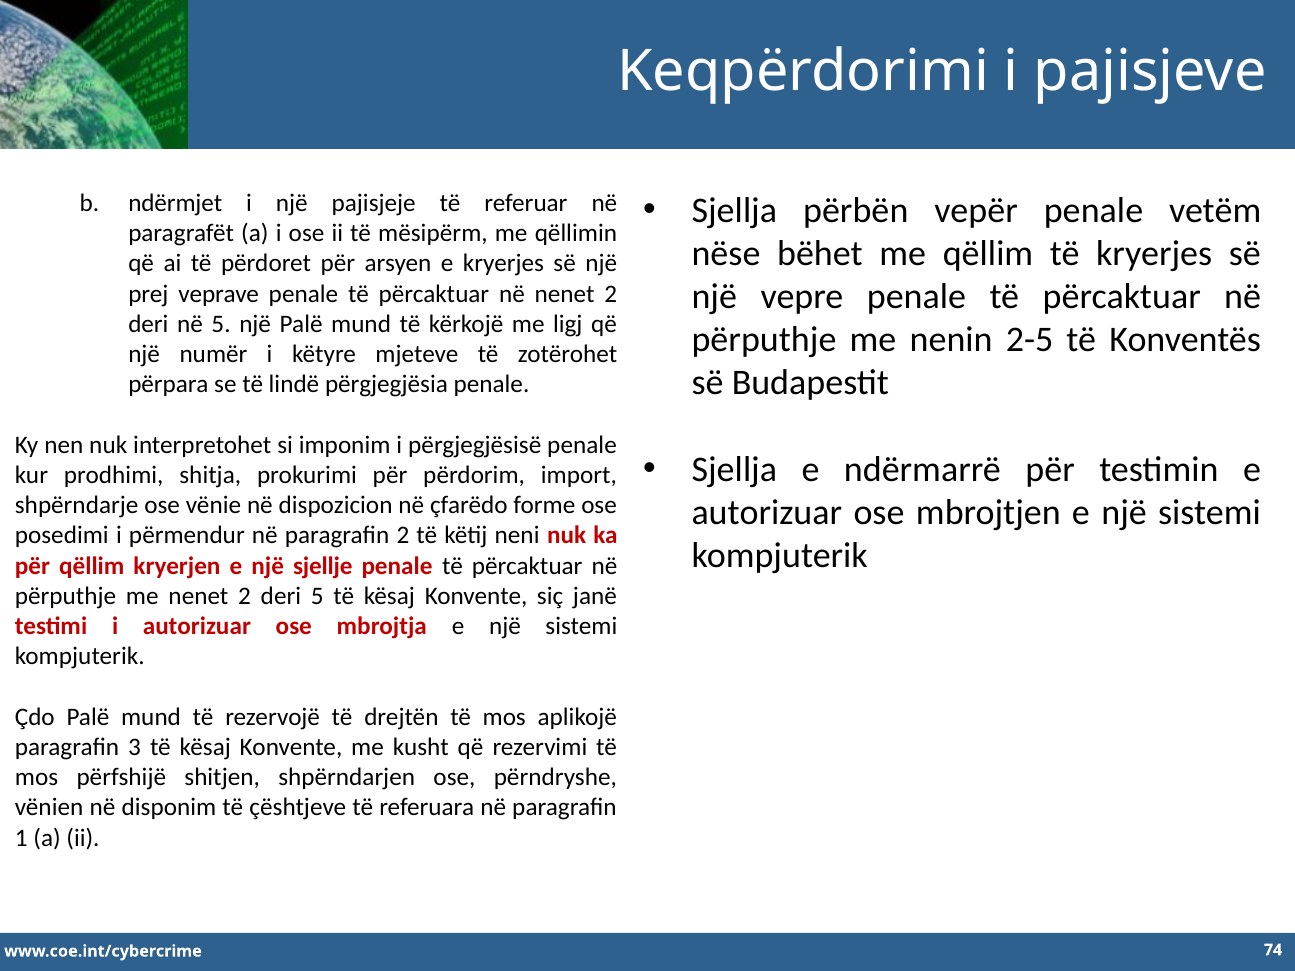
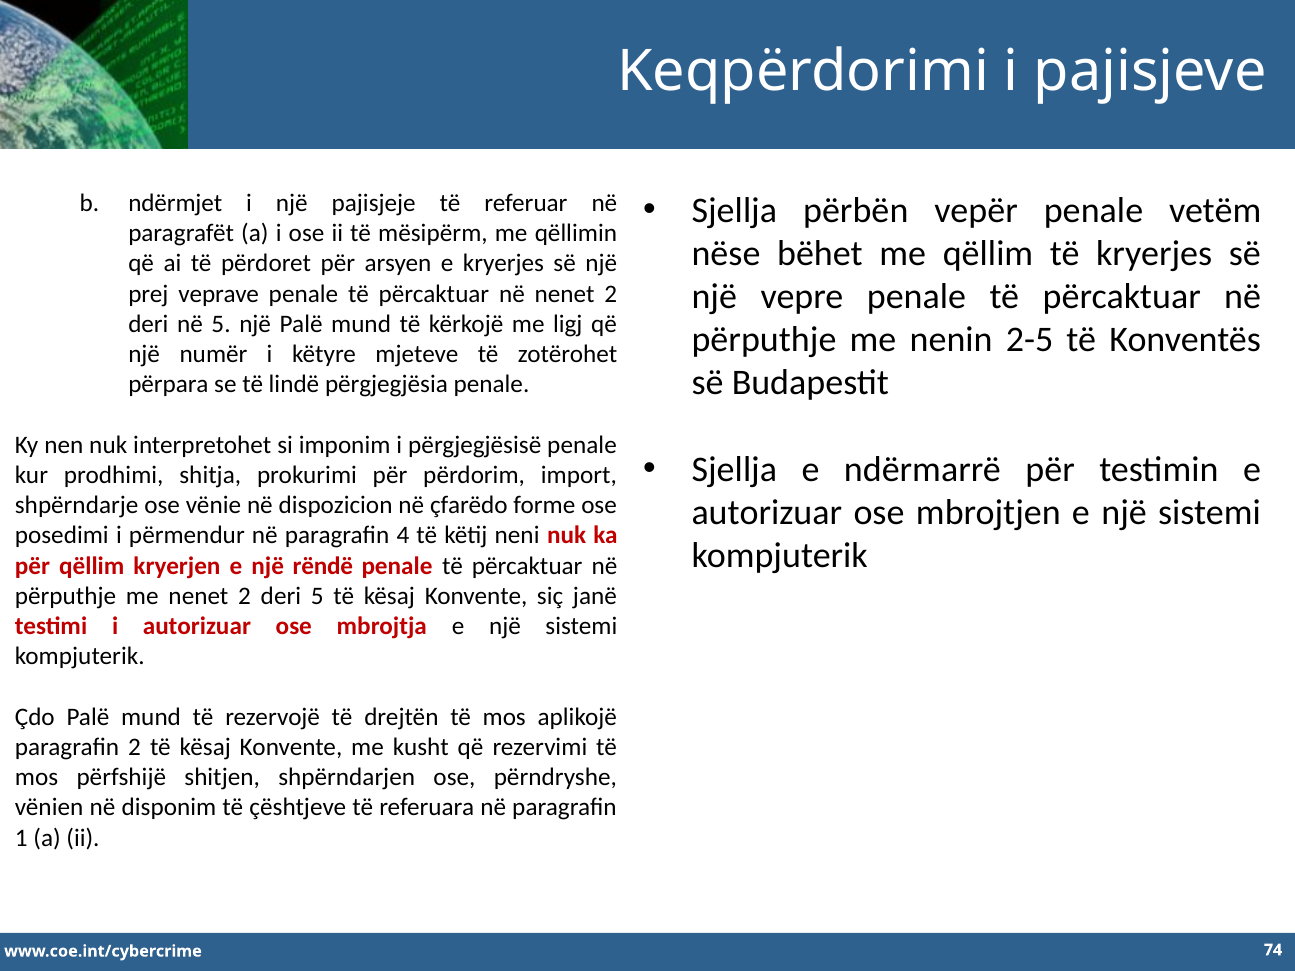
paragrafin 2: 2 -> 4 (403, 536)
sjellje: sjellje -> rëndë (323, 566)
paragrafin 3: 3 -> 2 (135, 747)
